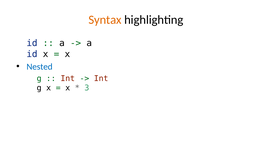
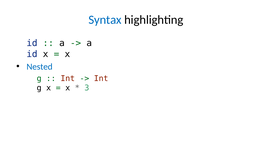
Syntax colour: orange -> blue (105, 20)
